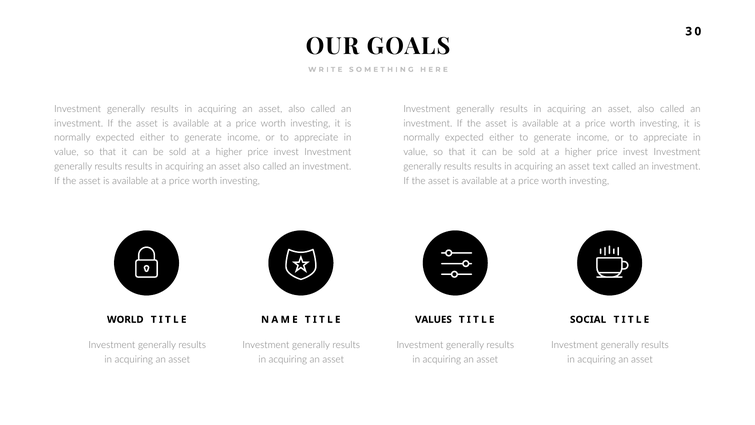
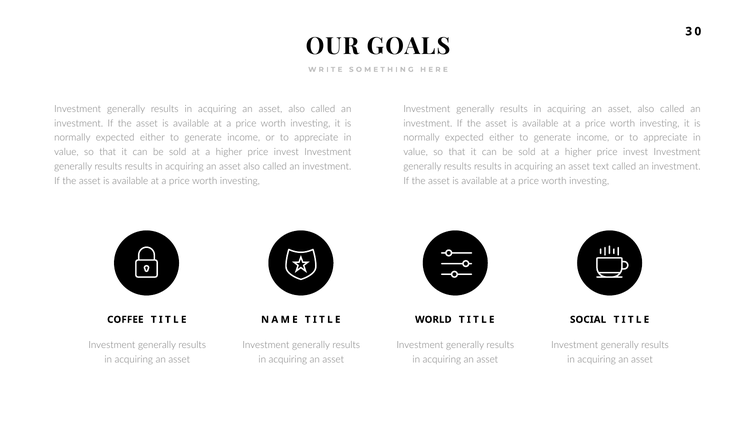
WORLD: WORLD -> COFFEE (125, 319)
VALUES: VALUES -> WORLD (433, 319)
